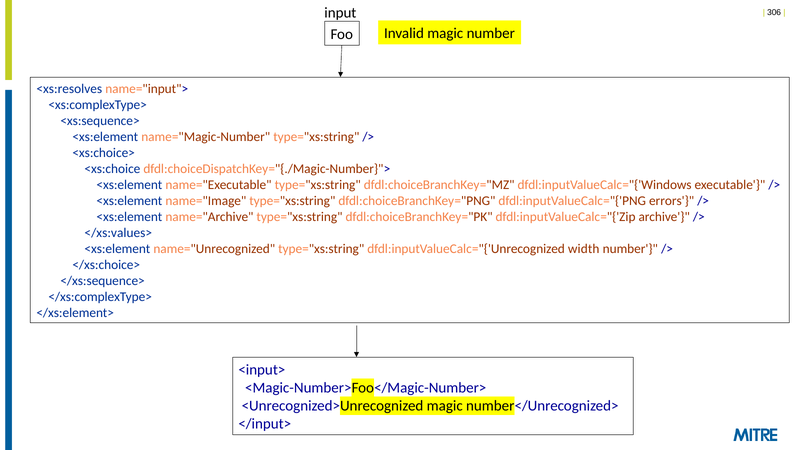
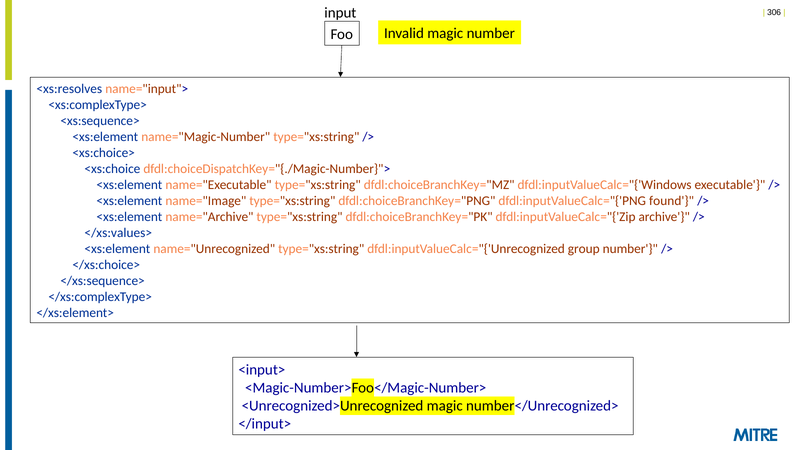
errors: errors -> found (672, 201)
width: width -> group (584, 249)
